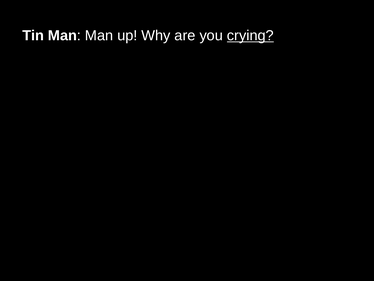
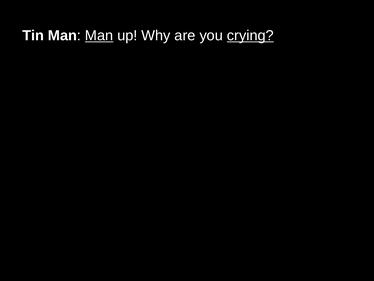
Man underline: none -> present (99, 36)
